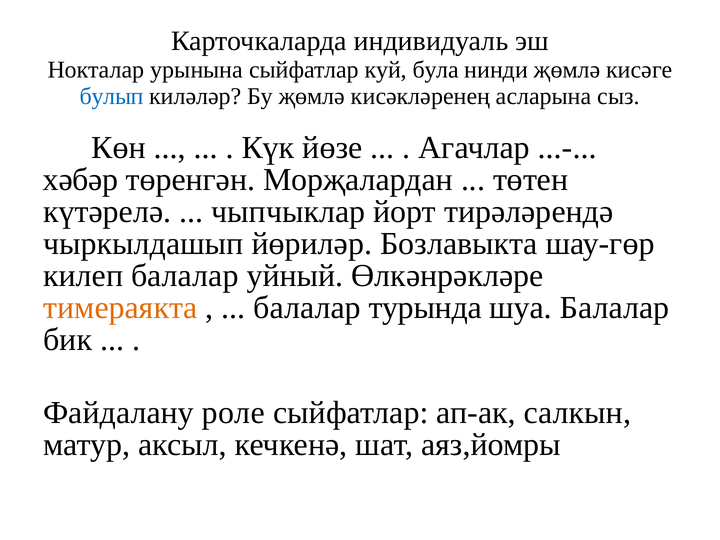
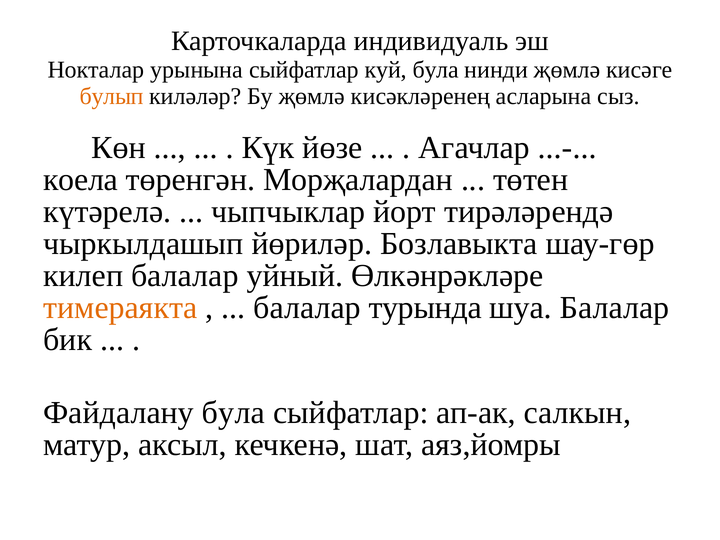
булып colour: blue -> orange (112, 96)
хәбәр: хәбәр -> коела (81, 180)
Файдалану роле: роле -> була (233, 413)
